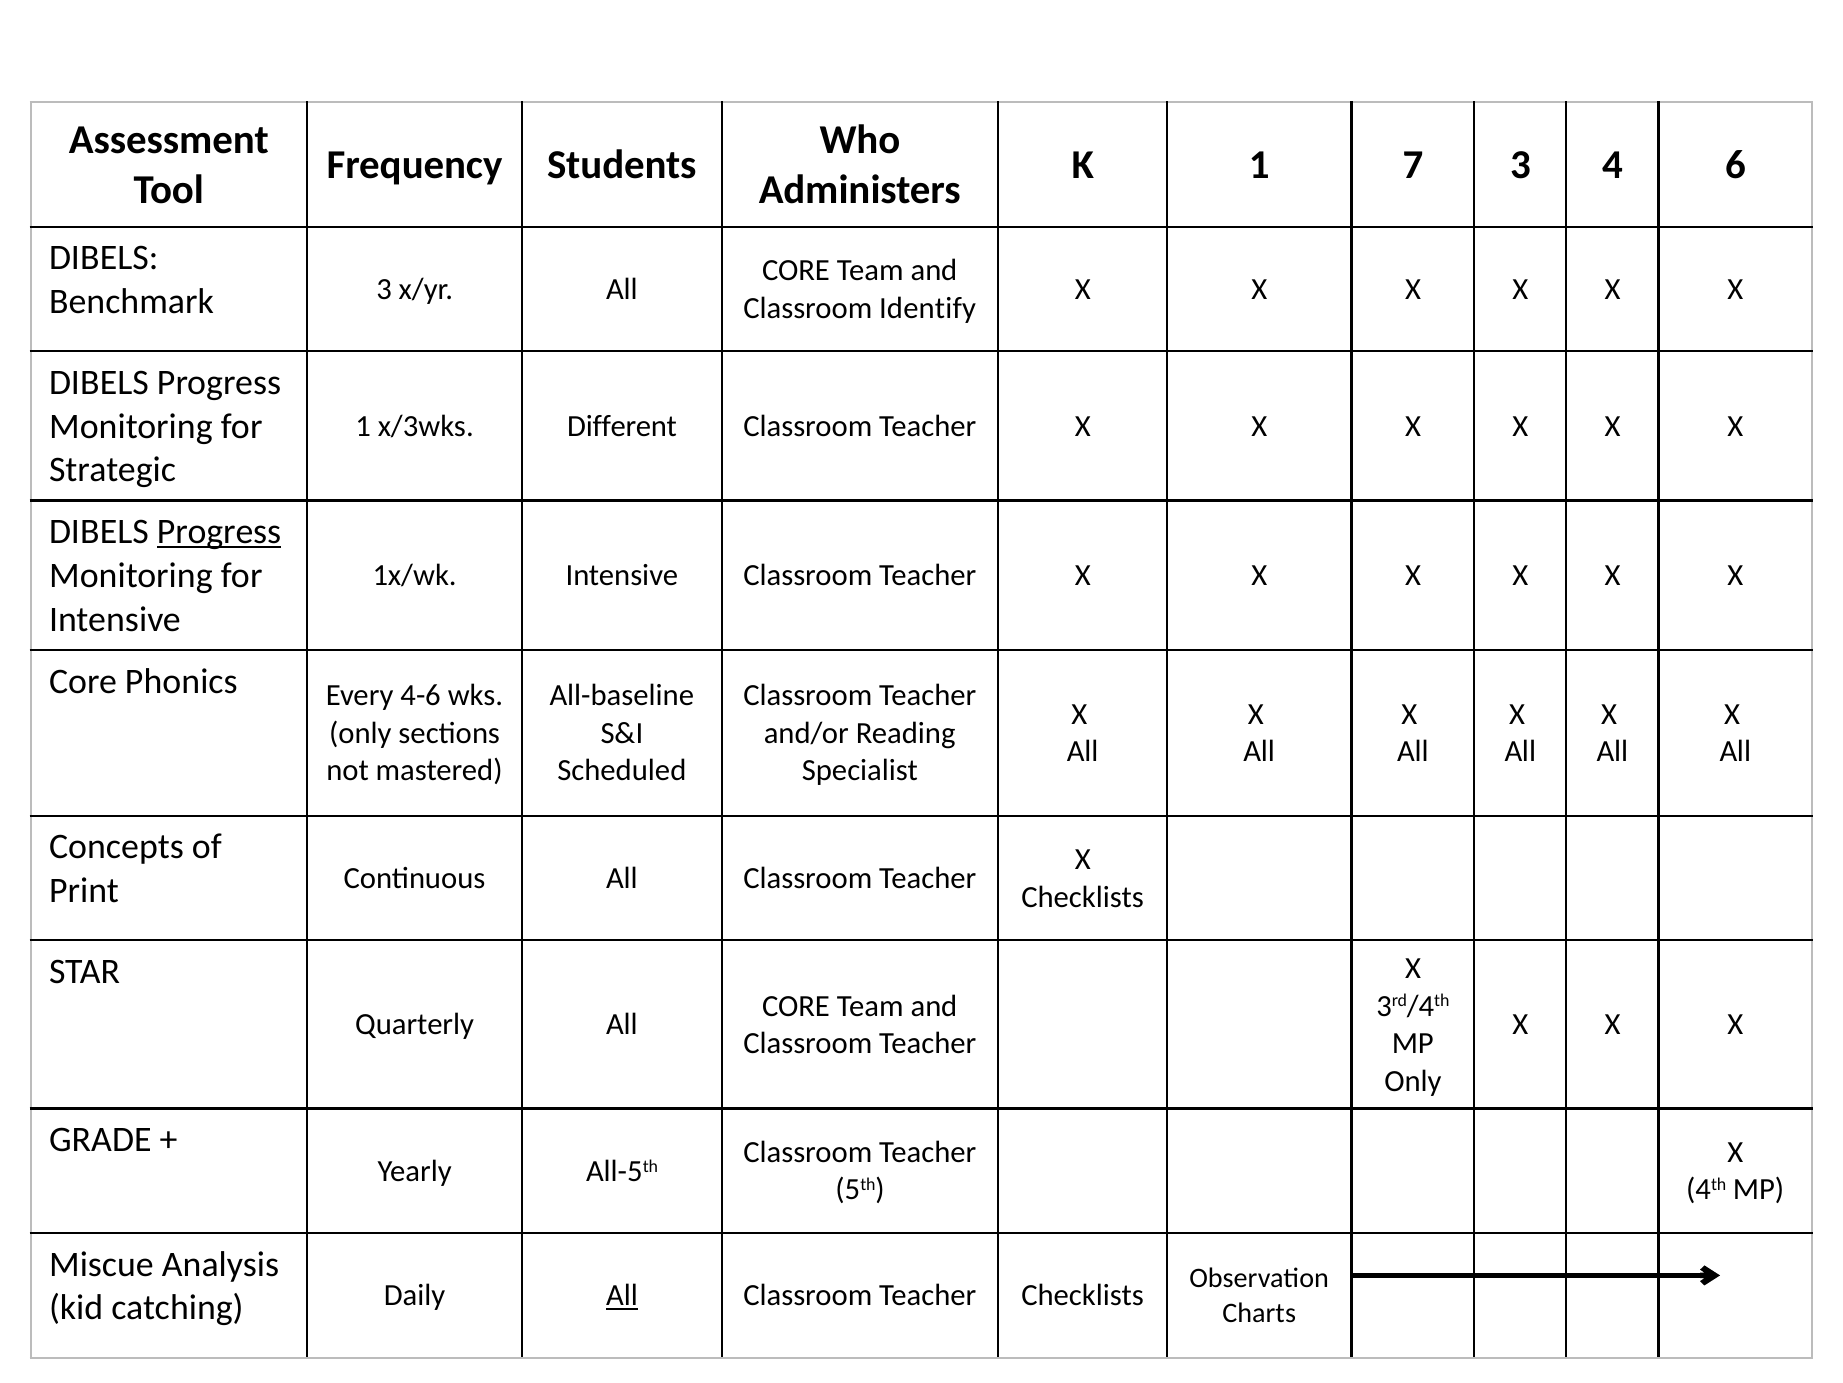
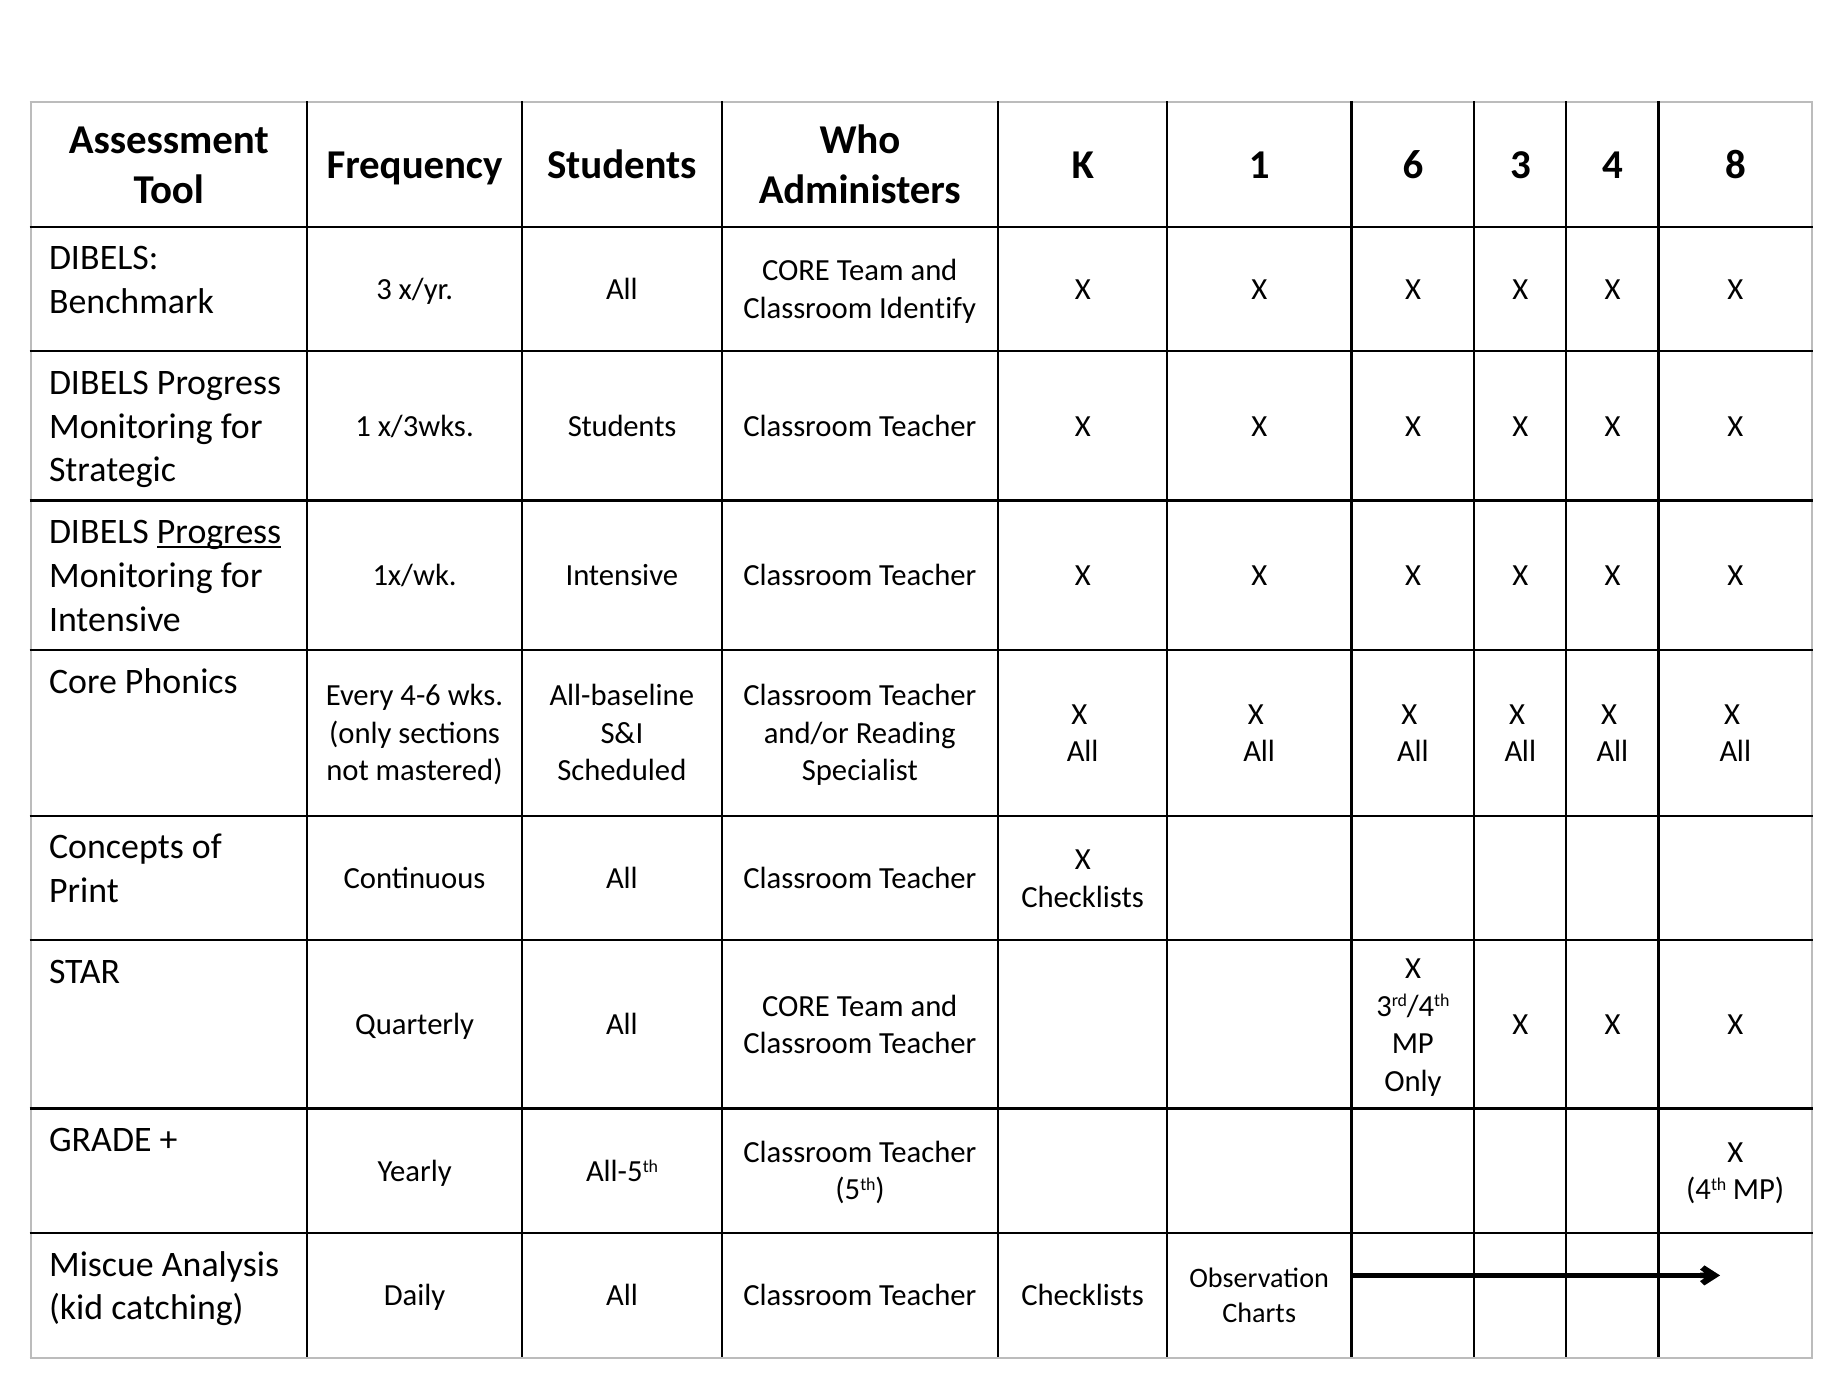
7: 7 -> 6 (1413, 165)
6: 6 -> 8 (1735, 165)
x/3wks Different: Different -> Students (622, 426)
All underline: present -> none (622, 1295)
